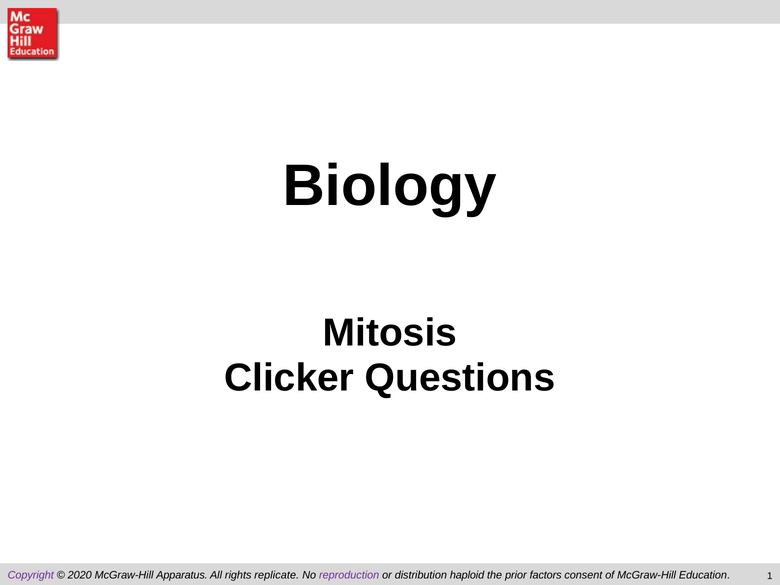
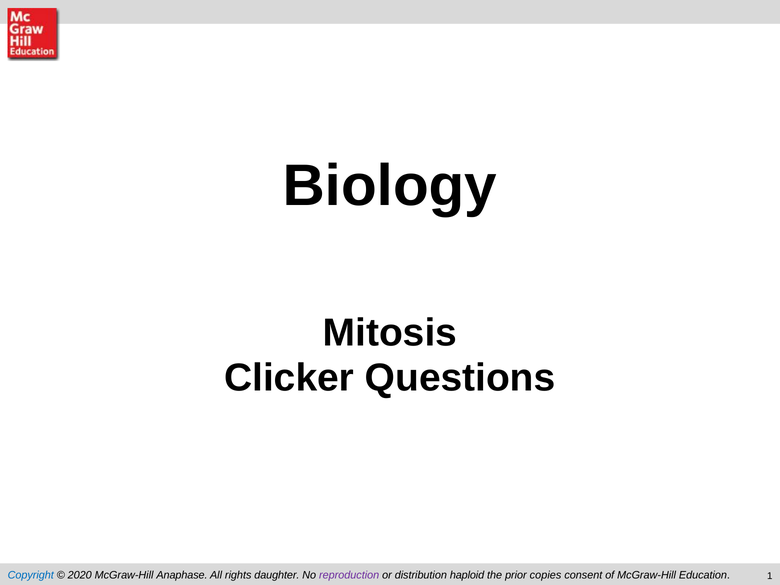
Copyright colour: purple -> blue (31, 575)
Apparatus: Apparatus -> Anaphase (182, 575)
replicate: replicate -> daughter (277, 575)
factors: factors -> copies (546, 575)
